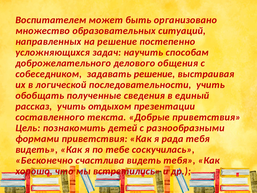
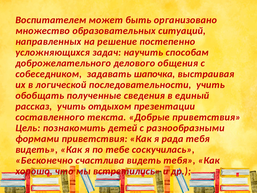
задавать решение: решение -> шапочка (155, 74)
